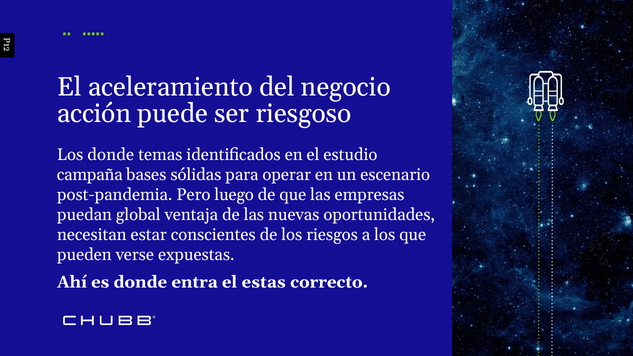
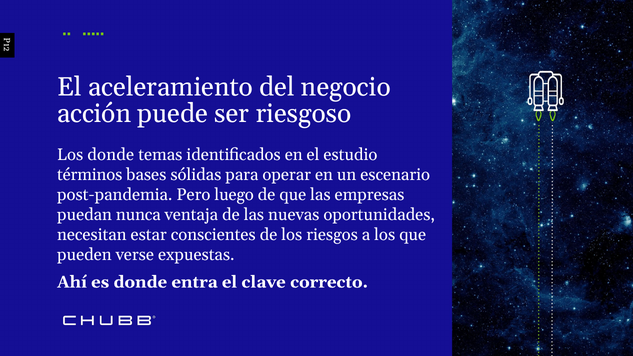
campaña: campaña -> términos (90, 175)
global: global -> nunca (138, 215)
estas: estas -> clave (264, 282)
